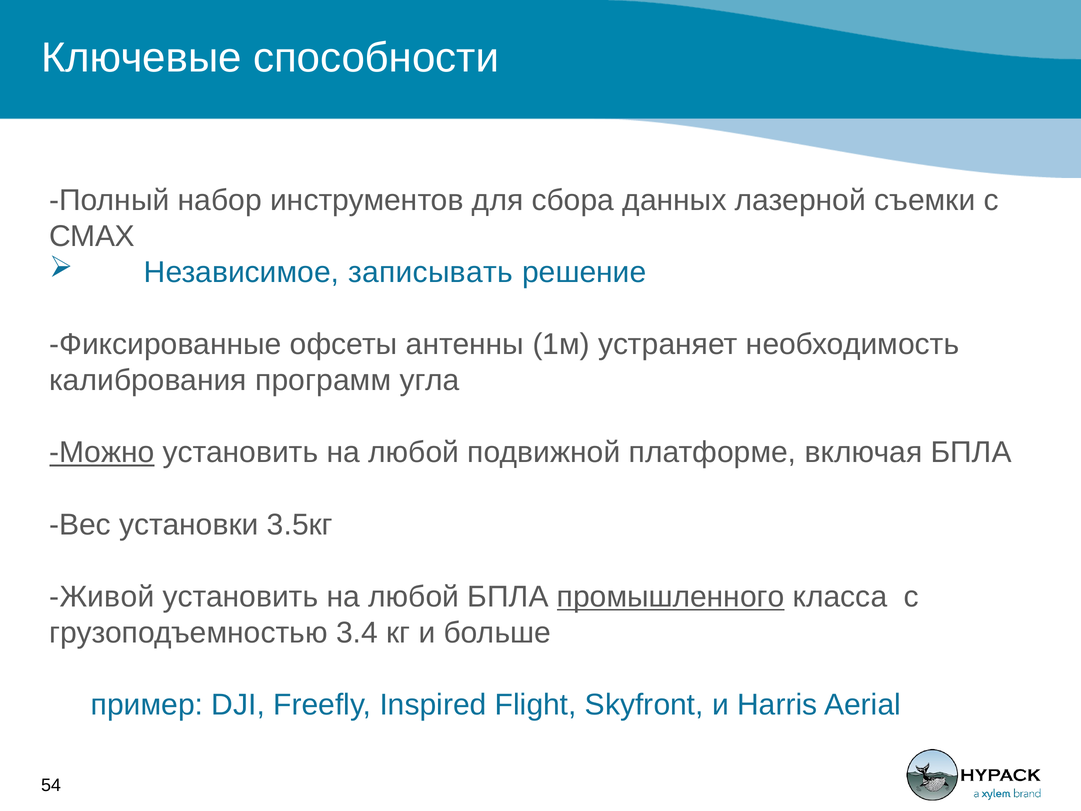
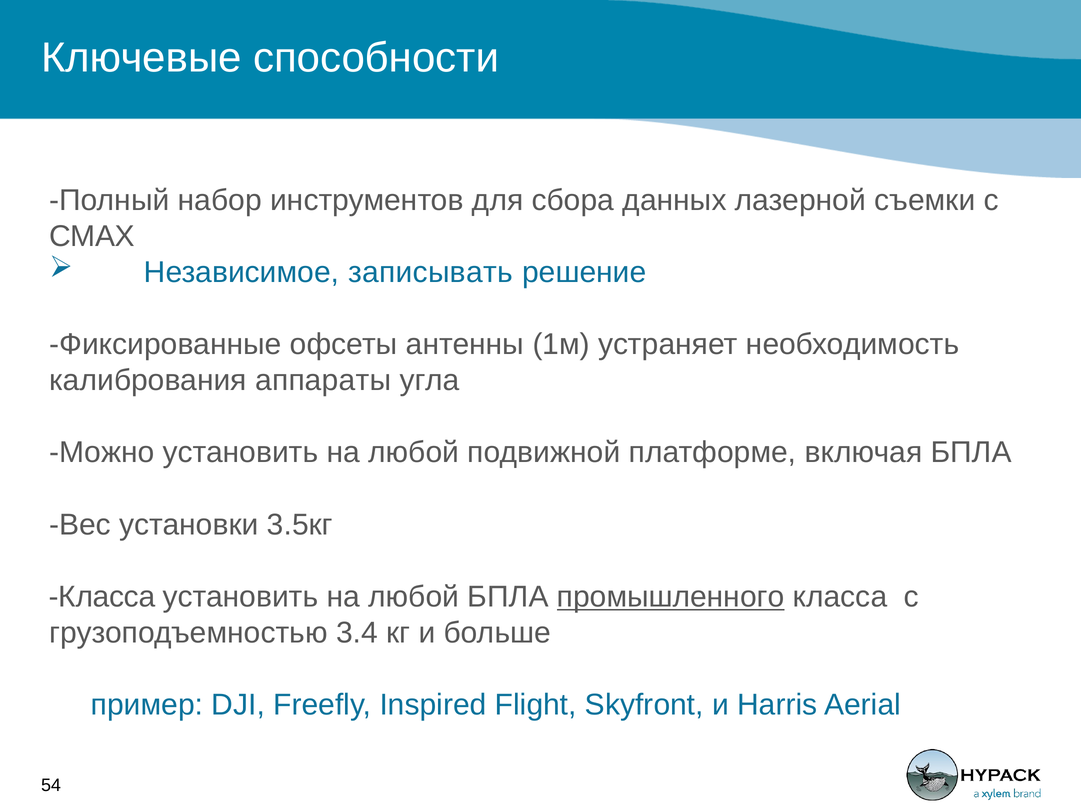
программ: программ -> аппараты (323, 380)
Можно underline: present -> none (102, 452)
Живой: Живой -> Класса (102, 597)
